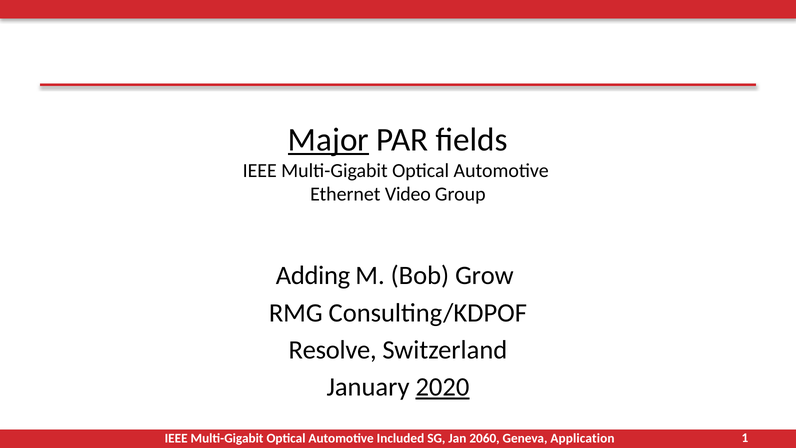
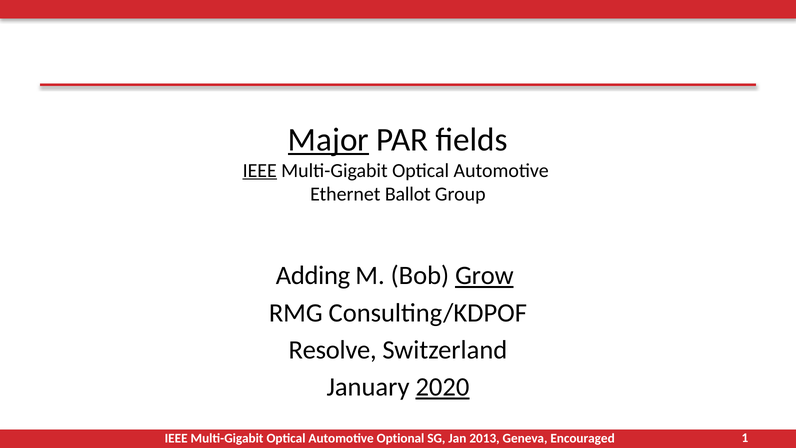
IEEE underline: none -> present (260, 170)
Video: Video -> Ballot (408, 194)
Grow underline: none -> present (484, 275)
Included: Included -> Optional (401, 438)
2060: 2060 -> 2013 (485, 438)
Application: Application -> Encouraged (583, 438)
